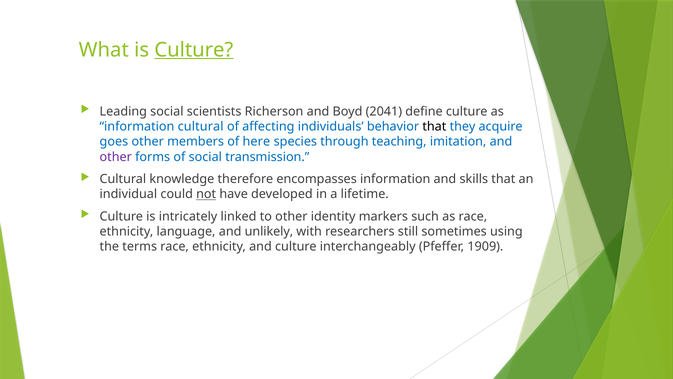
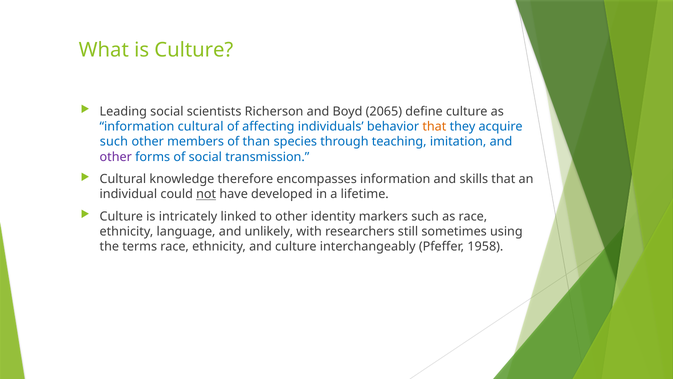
Culture underline: present -> none (194, 50)
2041: 2041 -> 2065 (384, 111)
that colour: black -> orange (434, 126)
goes: goes -> such (114, 142)
here: here -> than (256, 142)
1909: 1909 -> 1958 (485, 246)
